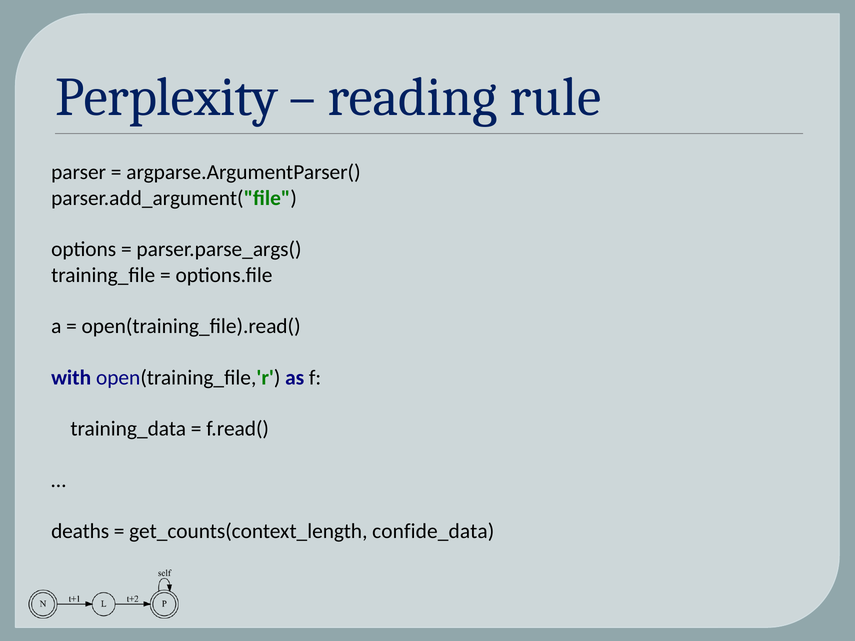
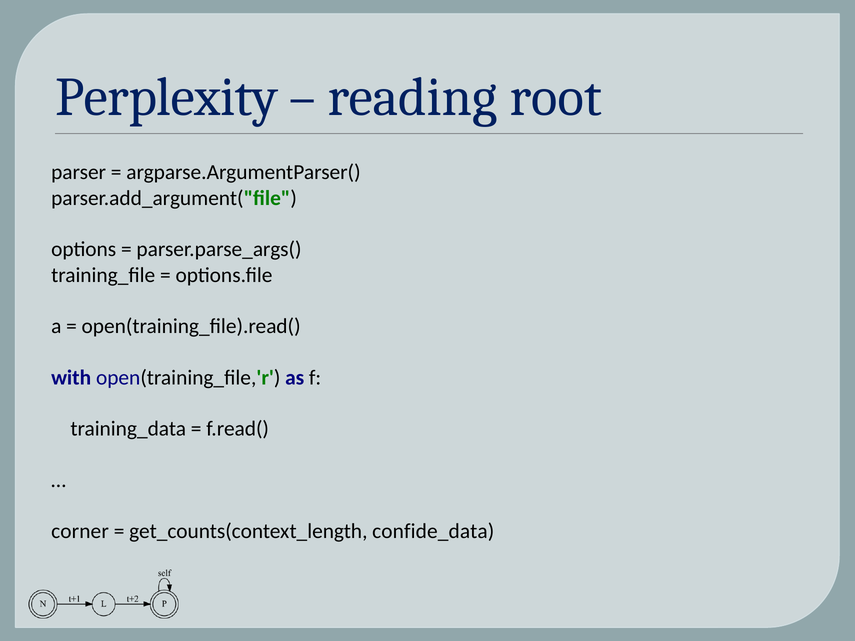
rule: rule -> root (556, 97)
deaths: deaths -> corner (80, 532)
